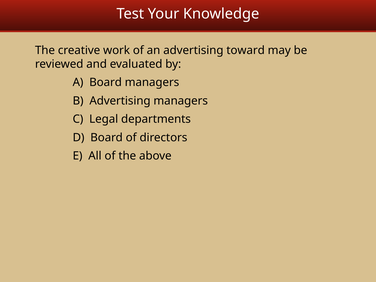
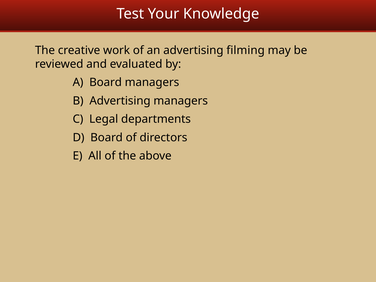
toward: toward -> filming (246, 50)
